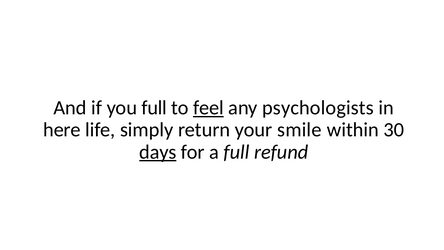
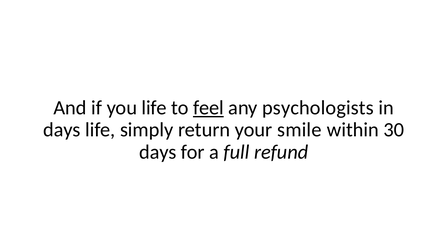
you full: full -> life (154, 108)
here: here -> days (62, 130)
days underline: present -> none (158, 152)
